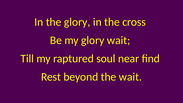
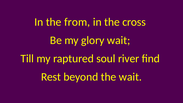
the glory: glory -> from (77, 22)
near: near -> river (129, 59)
